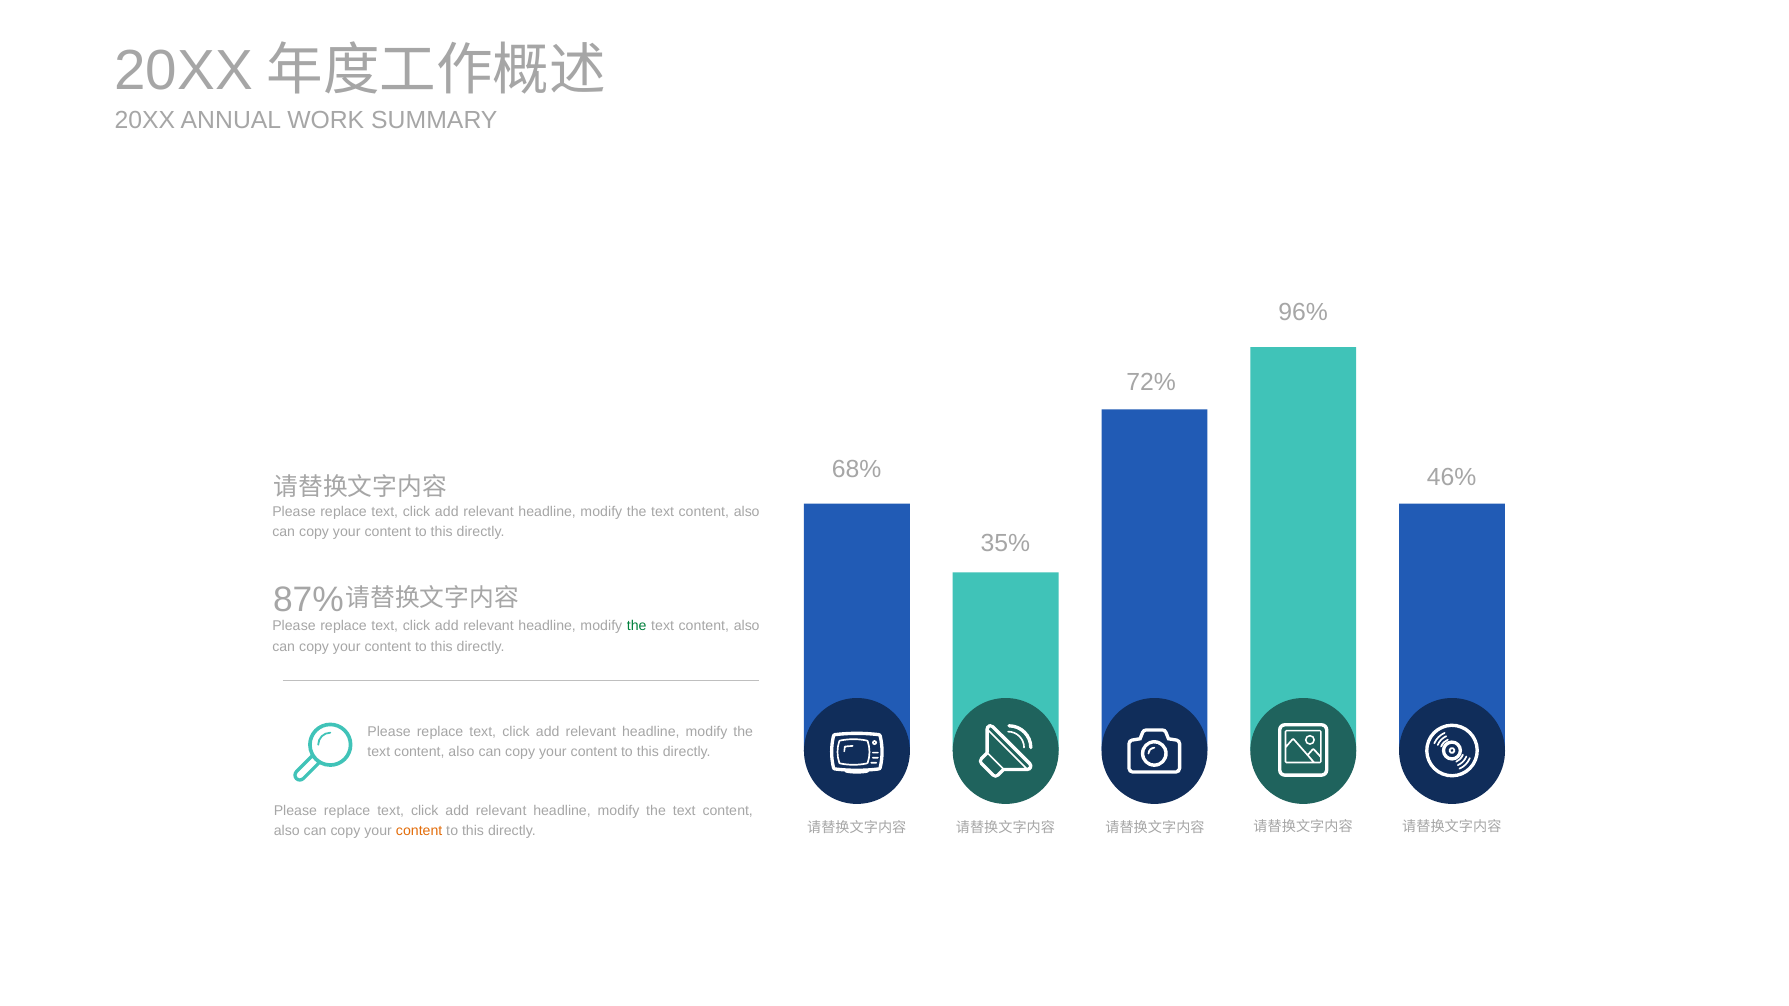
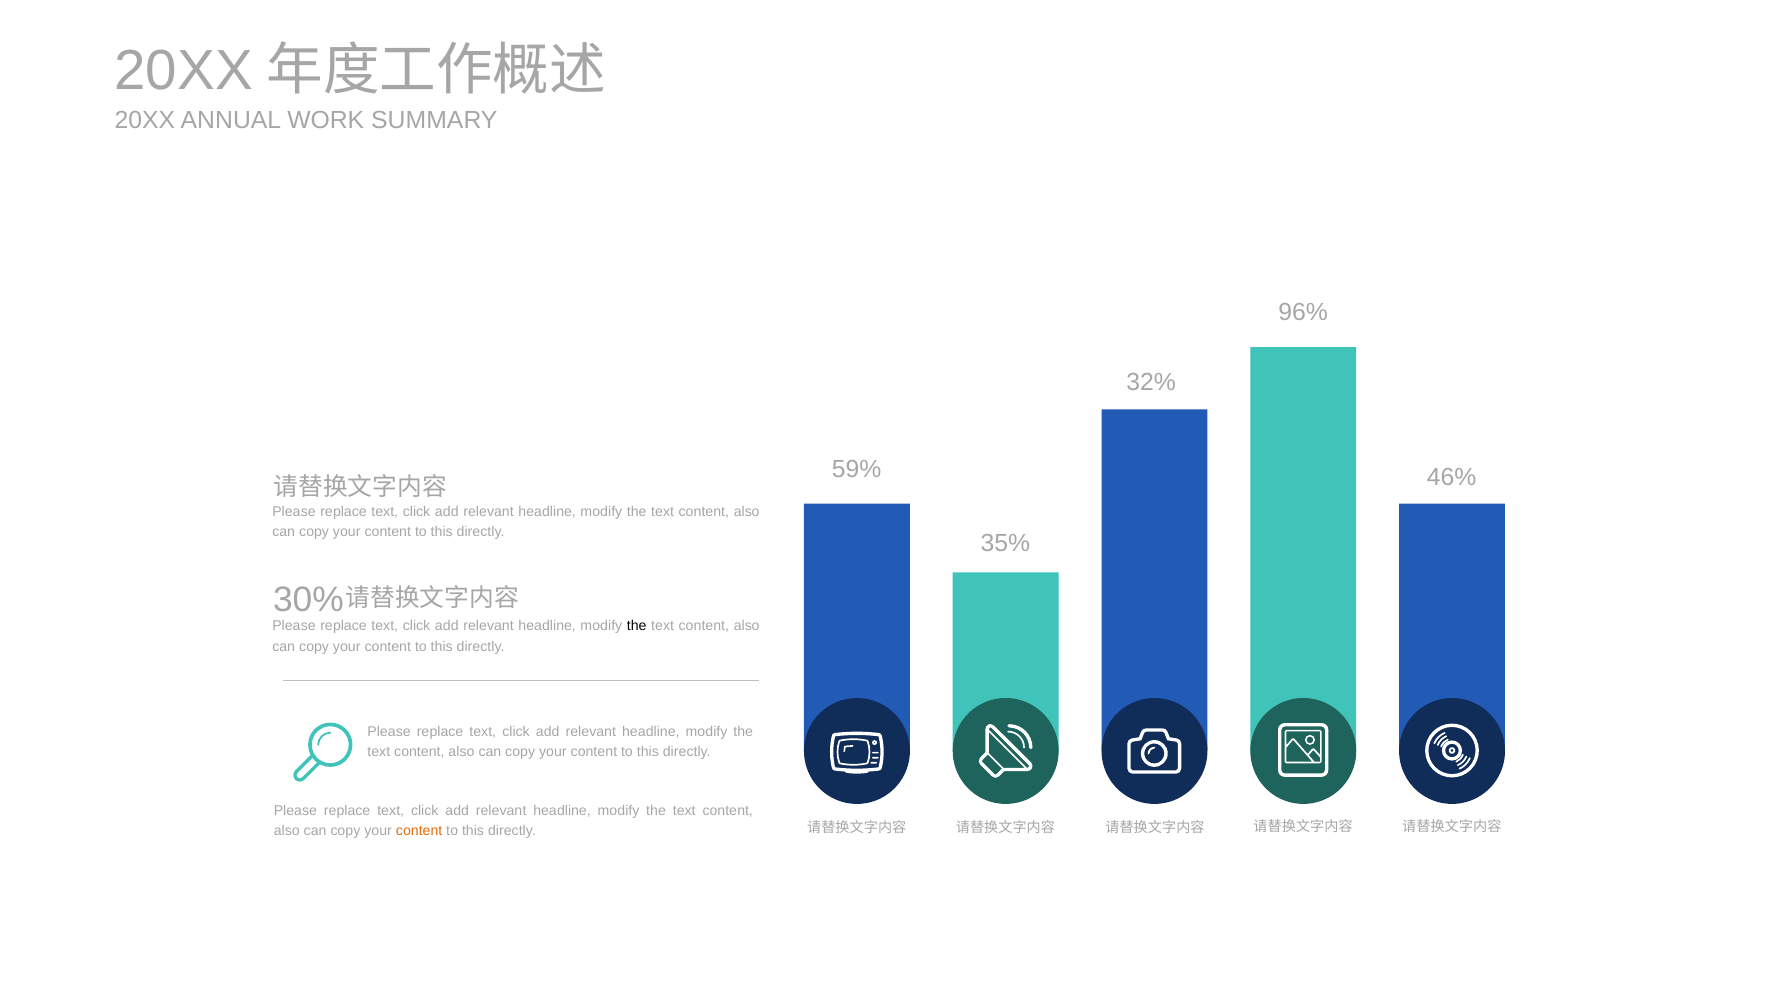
72%: 72% -> 32% (1151, 382)
68%: 68% -> 59% (857, 469)
87%: 87% -> 30% (308, 600)
the colour: green -> black (637, 626)
